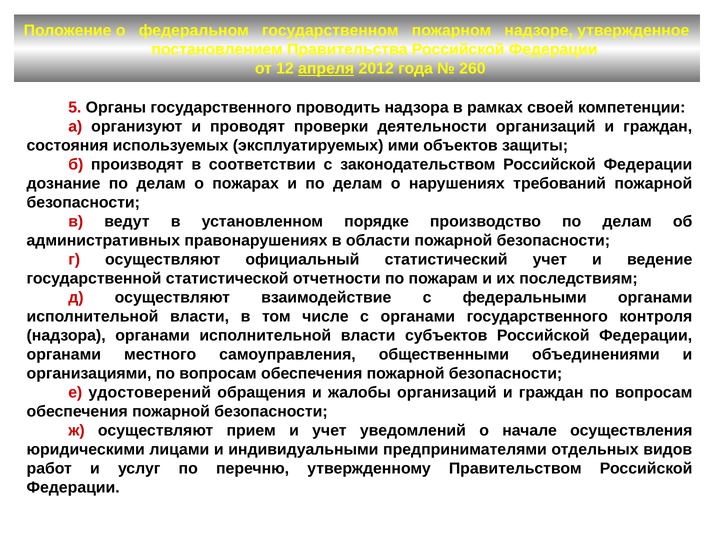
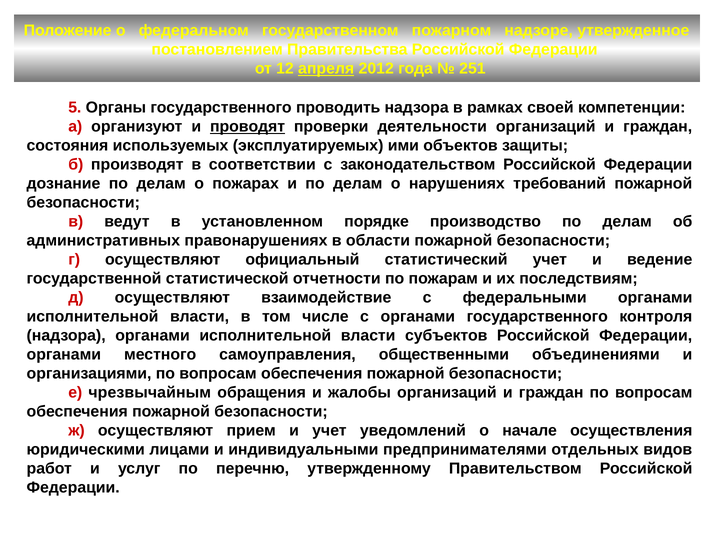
260: 260 -> 251 (472, 69)
проводят underline: none -> present (248, 127)
удостоверений: удостоверений -> чрезвычайным (150, 393)
